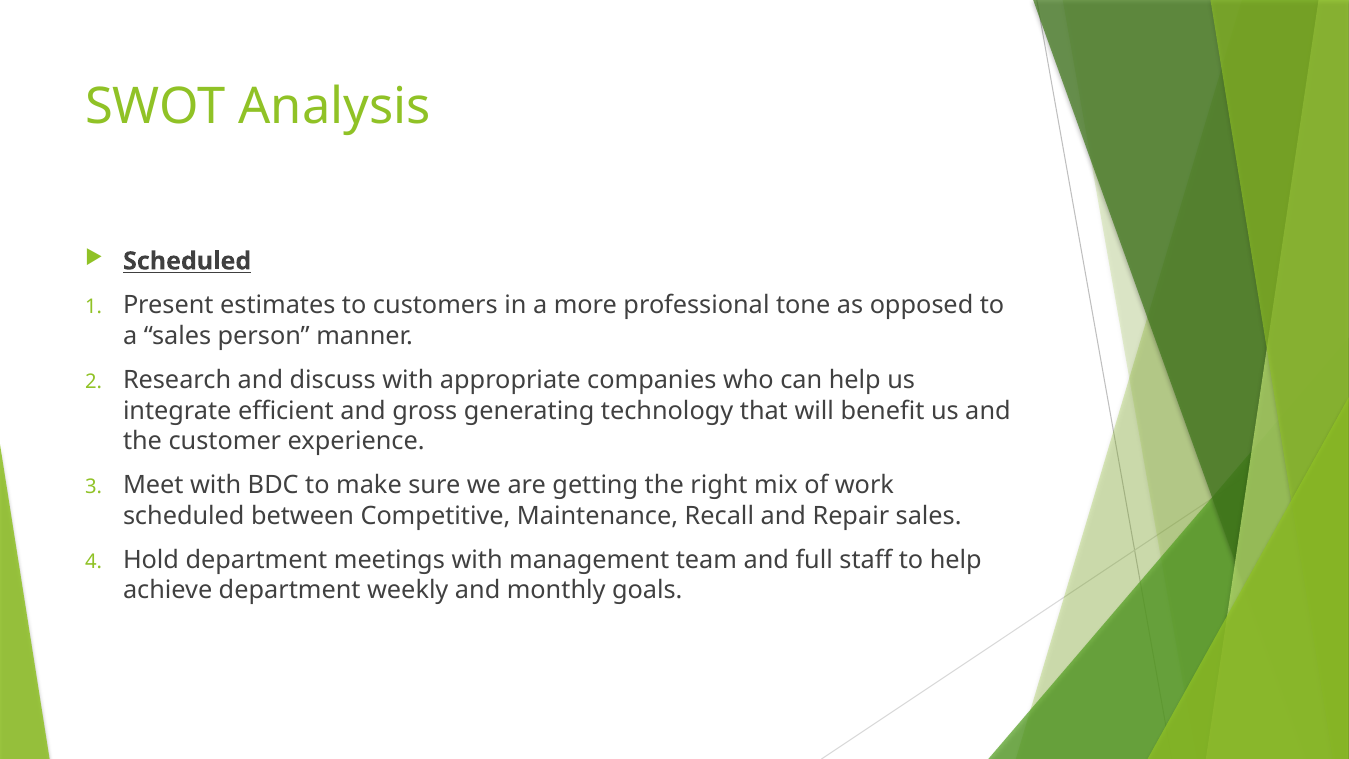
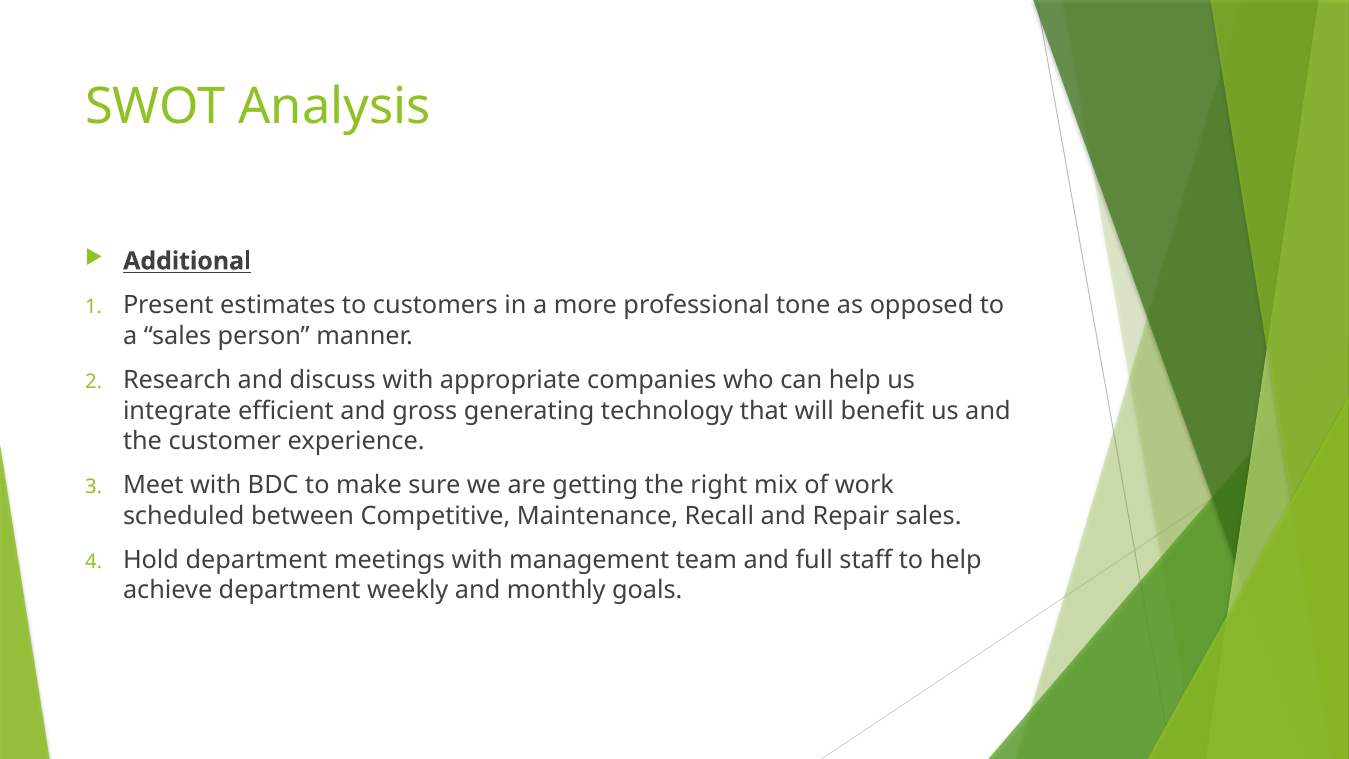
Scheduled: Scheduled -> Additional (187, 261)
